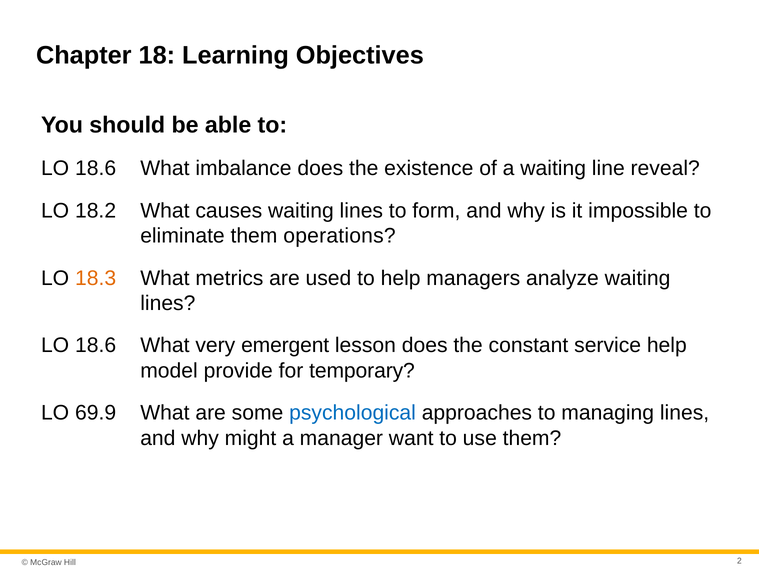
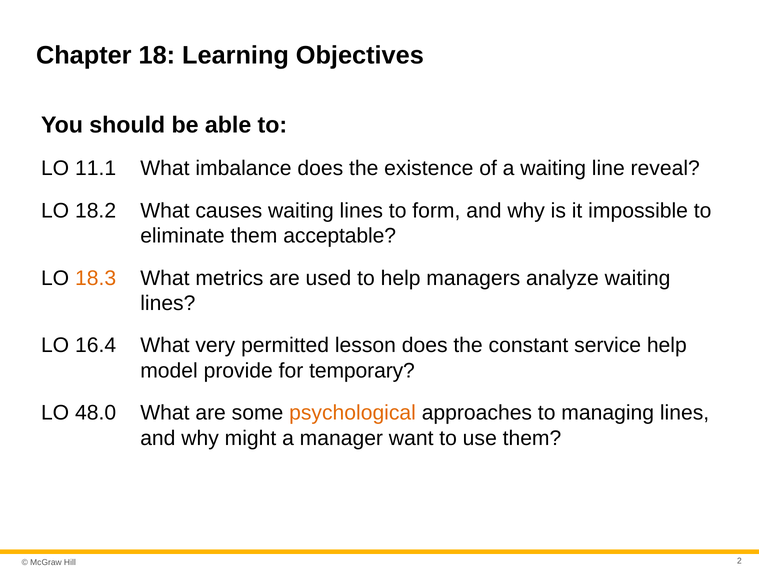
18.6: 18.6 -> 11.1 (96, 169)
operations: operations -> acceptable (340, 236)
18.6: 18.6 -> 16.4 (96, 346)
emergent: emergent -> permitted (285, 346)
69.9: 69.9 -> 48.0 (96, 413)
psychological colour: blue -> orange (353, 413)
